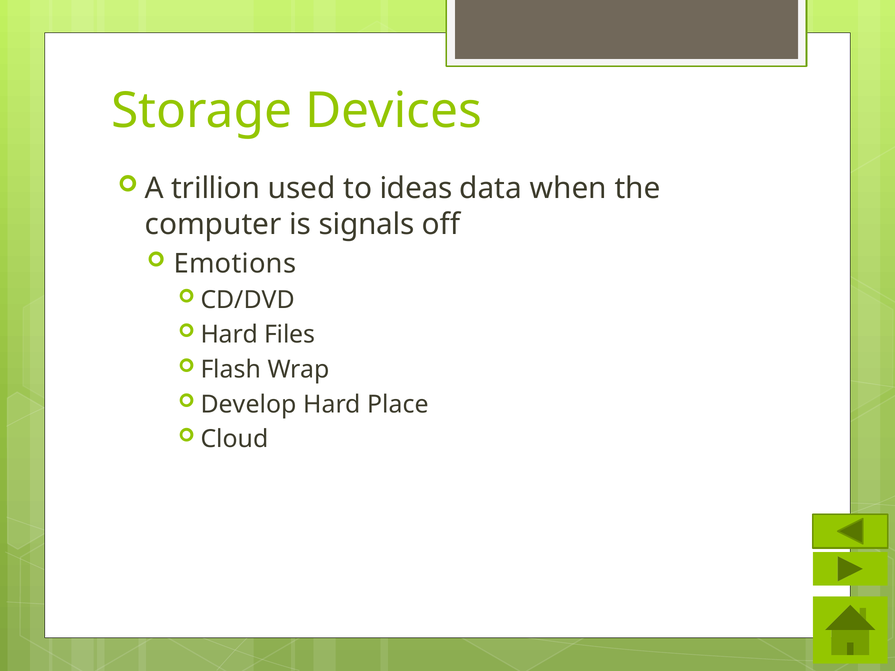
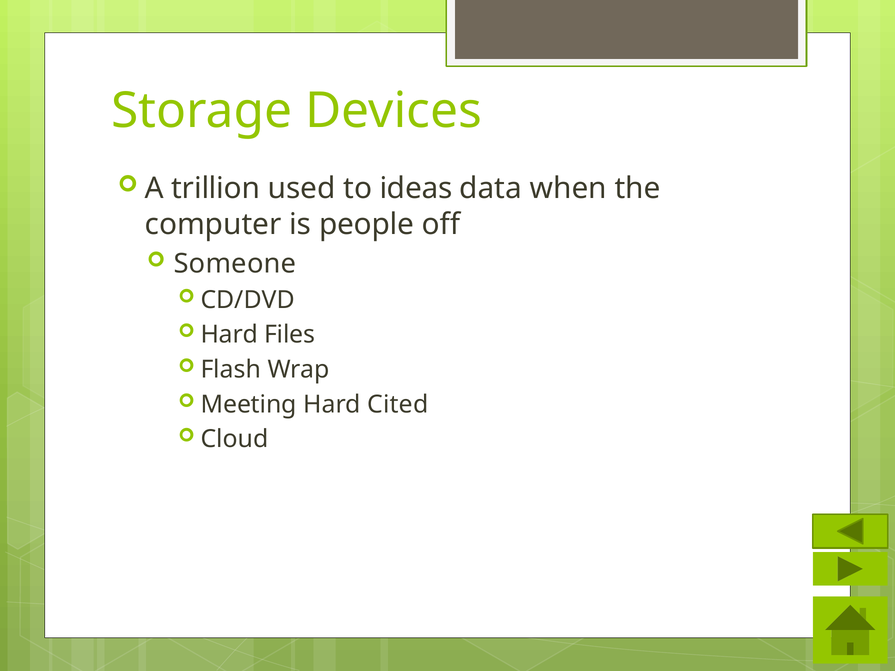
signals: signals -> people (367, 224)
Emotions: Emotions -> Someone (235, 264)
Develop: Develop -> Meeting (249, 405)
Place: Place -> Cited (398, 405)
